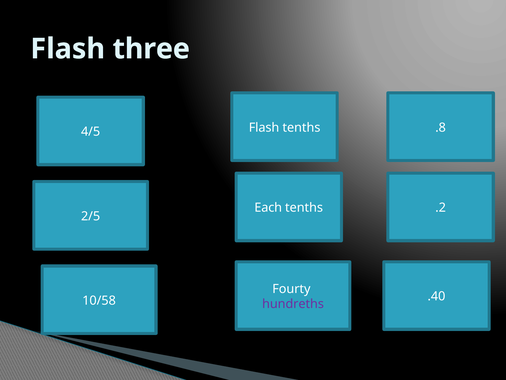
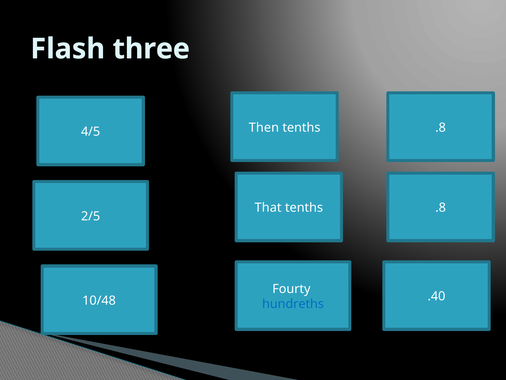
Flash: Flash -> Then (264, 127)
Each: Each -> That (268, 207)
.2: .2 -> .8 (441, 207)
10/58: 10/58 -> 10/48 (99, 300)
hundreths colour: purple -> blue (293, 304)
